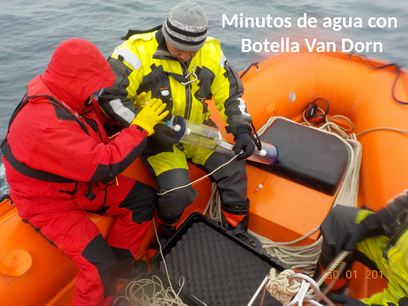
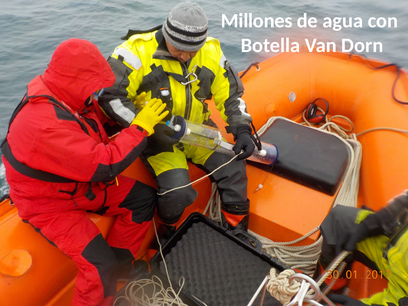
Minutos: Minutos -> Millones (257, 21)
